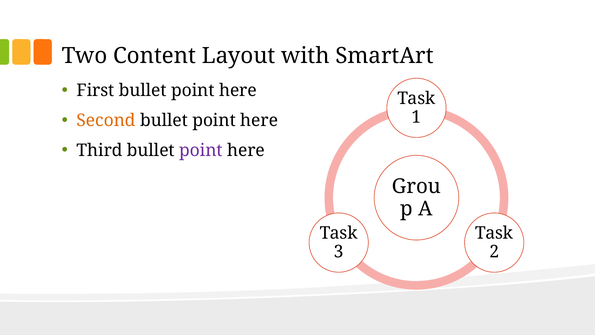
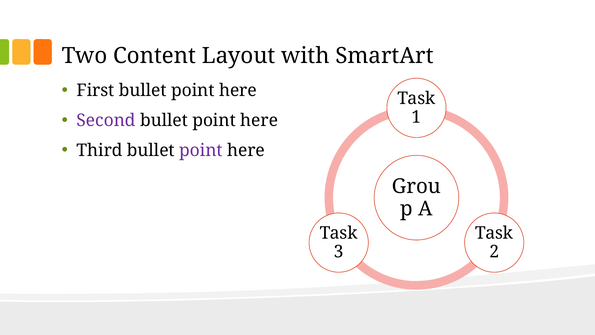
Second colour: orange -> purple (106, 120)
